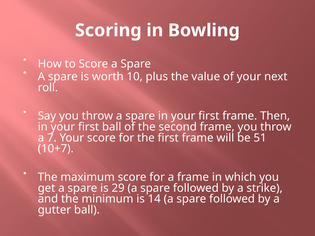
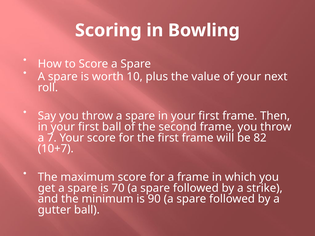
51: 51 -> 82 (260, 138)
29: 29 -> 70 (118, 188)
14: 14 -> 90 (154, 199)
